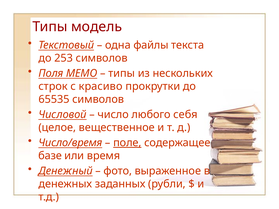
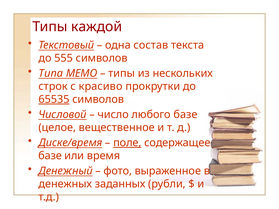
модель: модель -> каждой (97, 27)
файлы: файлы -> состав (151, 45)
253: 253 -> 555 (64, 58)
Поля: Поля -> Типа (51, 73)
65535 underline: none -> present (54, 99)
любого себя: себя -> базе (185, 115)
Число/время: Число/время -> Диске/время (70, 143)
